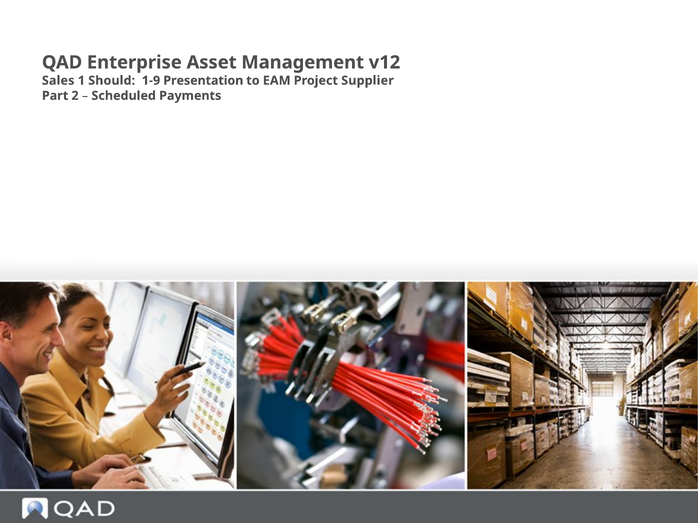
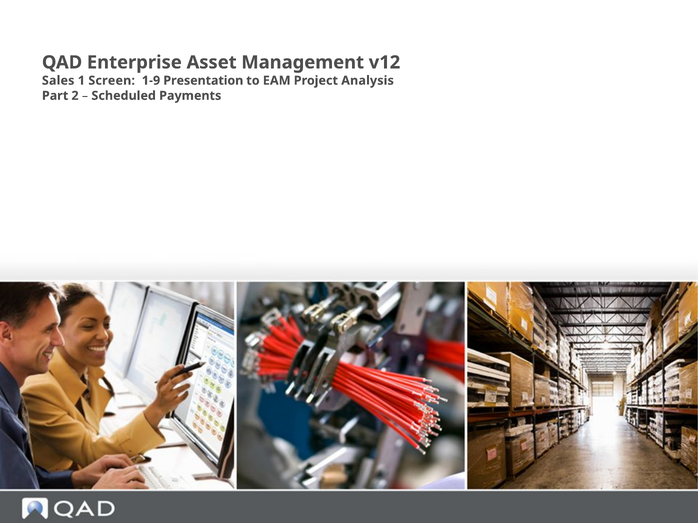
Should: Should -> Screen (112, 81)
Supplier: Supplier -> Analysis (368, 81)
